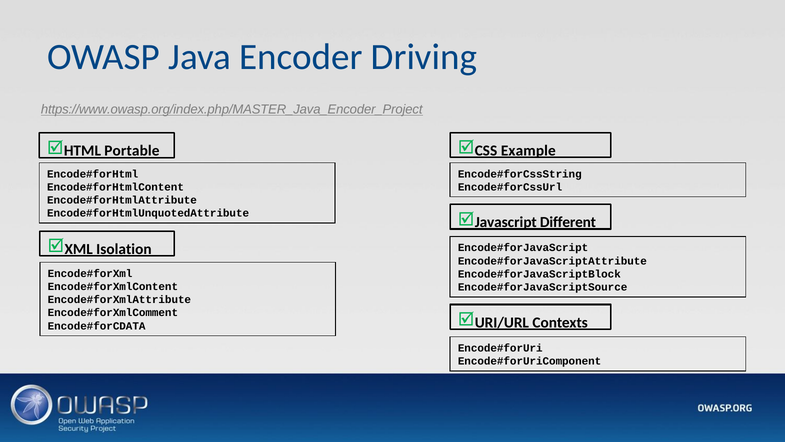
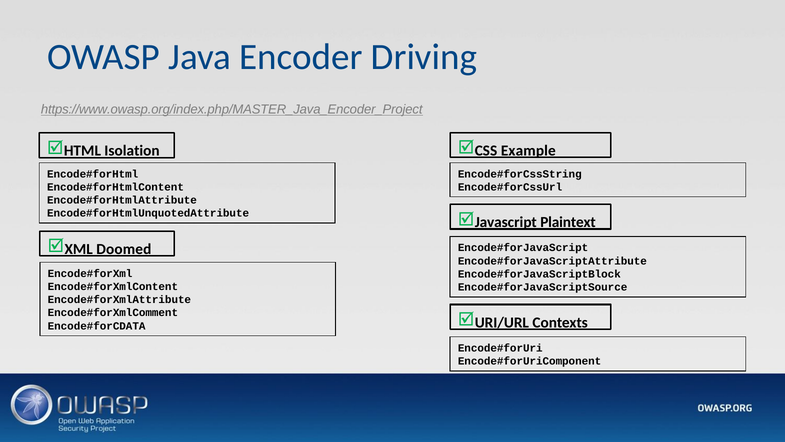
Portable: Portable -> Isolation (132, 151)
Different: Different -> Plaintext (568, 222)
Isolation: Isolation -> Doomed (124, 249)
